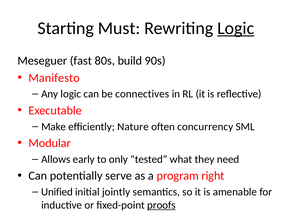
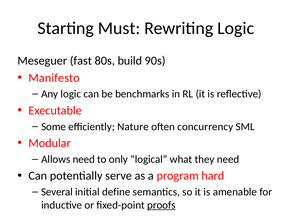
Logic underline: present -> none (236, 28)
connectives: connectives -> benchmarks (142, 94)
Make: Make -> Some (54, 127)
Allows early: early -> need (84, 159)
tested: tested -> logical (149, 159)
right: right -> hard (213, 176)
Unified: Unified -> Several (57, 192)
jointly: jointly -> define (116, 192)
